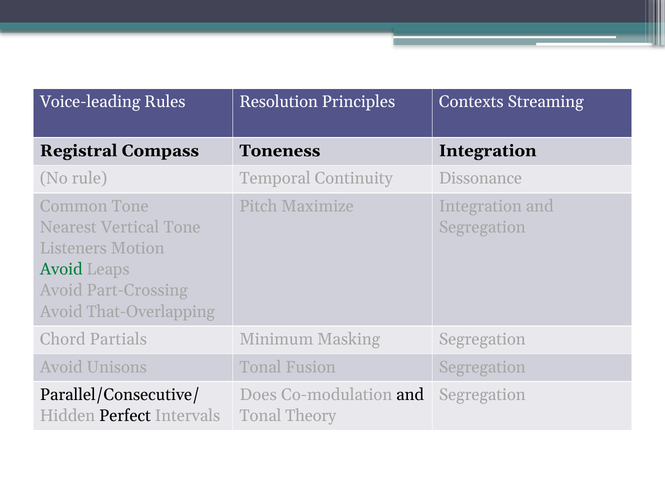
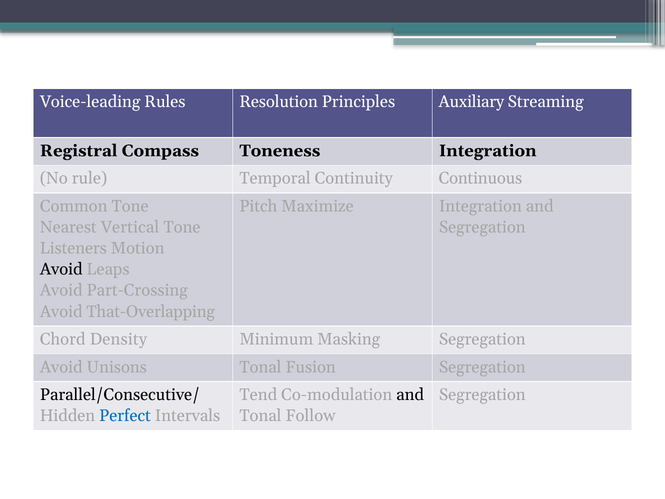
Contexts: Contexts -> Auxiliary (471, 102)
Dissonance: Dissonance -> Continuous (480, 178)
Avoid colour: green -> black (61, 269)
Partials: Partials -> Density (118, 339)
Does: Does -> Tend (258, 395)
Perfect colour: black -> blue (125, 416)
Theory: Theory -> Follow (311, 416)
